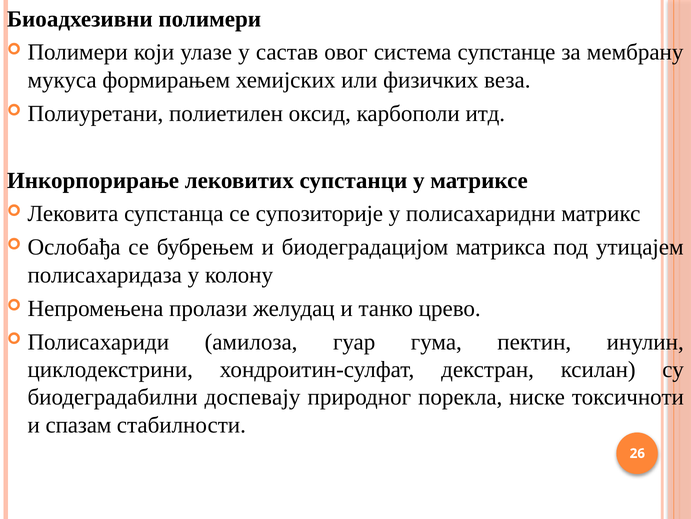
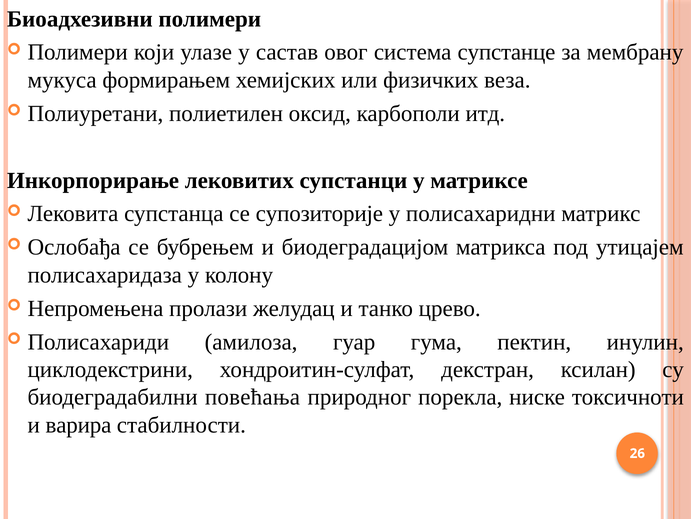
доспевају: доспевају -> повећања (252, 397)
спазам: спазам -> варира (78, 424)
